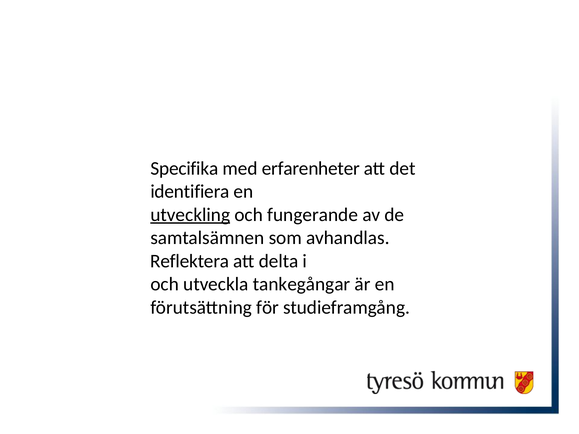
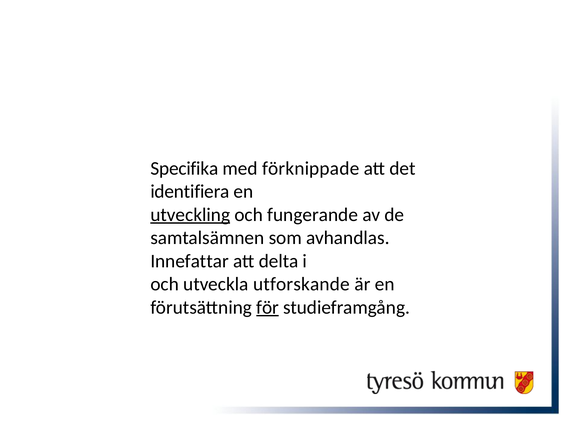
erfarenheter: erfarenheter -> förknippade (311, 169)
Reflektera: Reflektera -> Innefattar (190, 261)
tankegångar: tankegångar -> utforskande (301, 284)
för underline: none -> present (268, 308)
